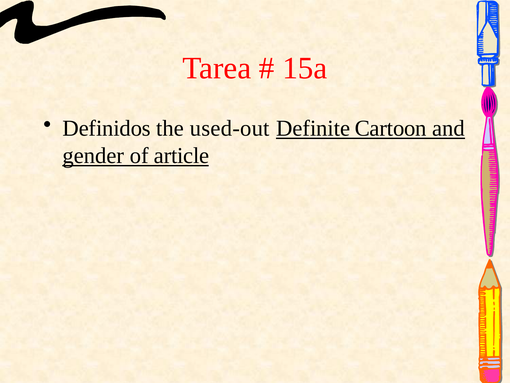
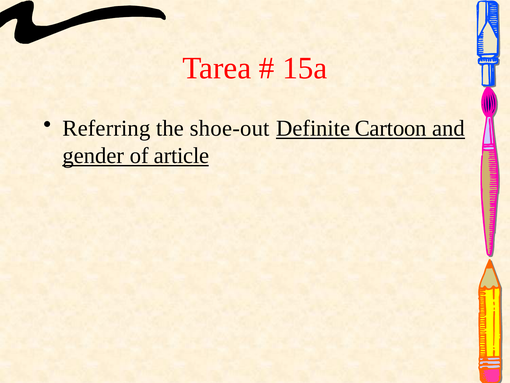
Definidos: Definidos -> Referring (106, 128)
used-out: used-out -> shoe-out (230, 128)
